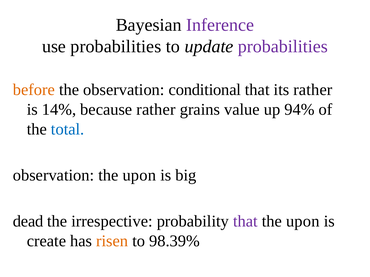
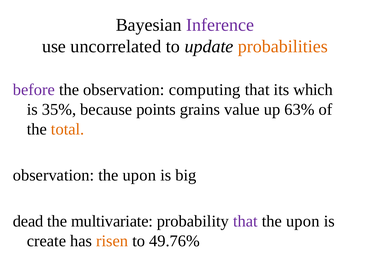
use probabilities: probabilities -> uncorrelated (116, 47)
probabilities colour: purple -> orange (283, 47)
before colour: orange -> purple (34, 90)
conditional: conditional -> computing (205, 90)
its rather: rather -> which (313, 90)
14%: 14% -> 35% (59, 110)
because rather: rather -> points (156, 110)
94%: 94% -> 63% (299, 110)
total colour: blue -> orange (68, 129)
irrespective: irrespective -> multivariate (112, 222)
98.39%: 98.39% -> 49.76% (175, 241)
